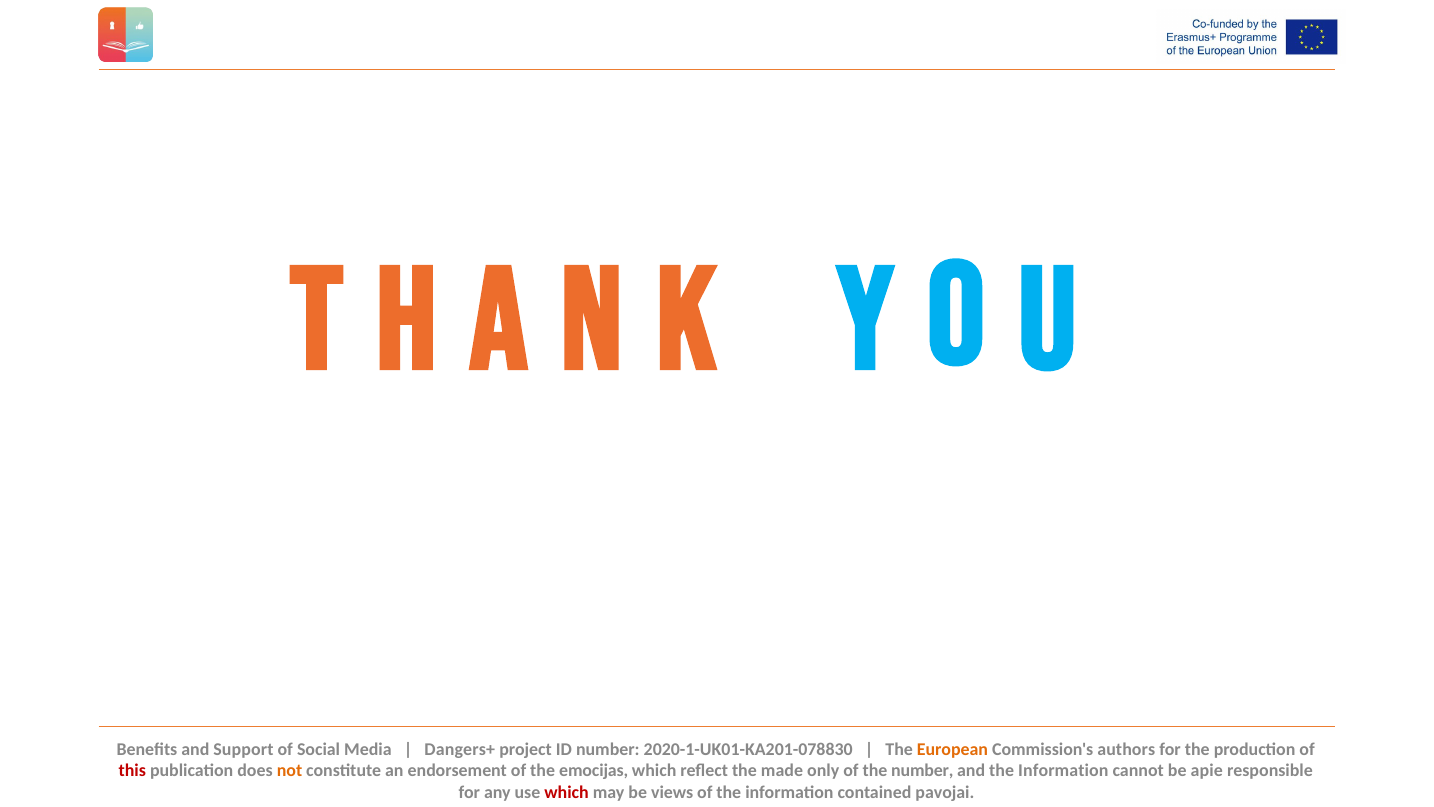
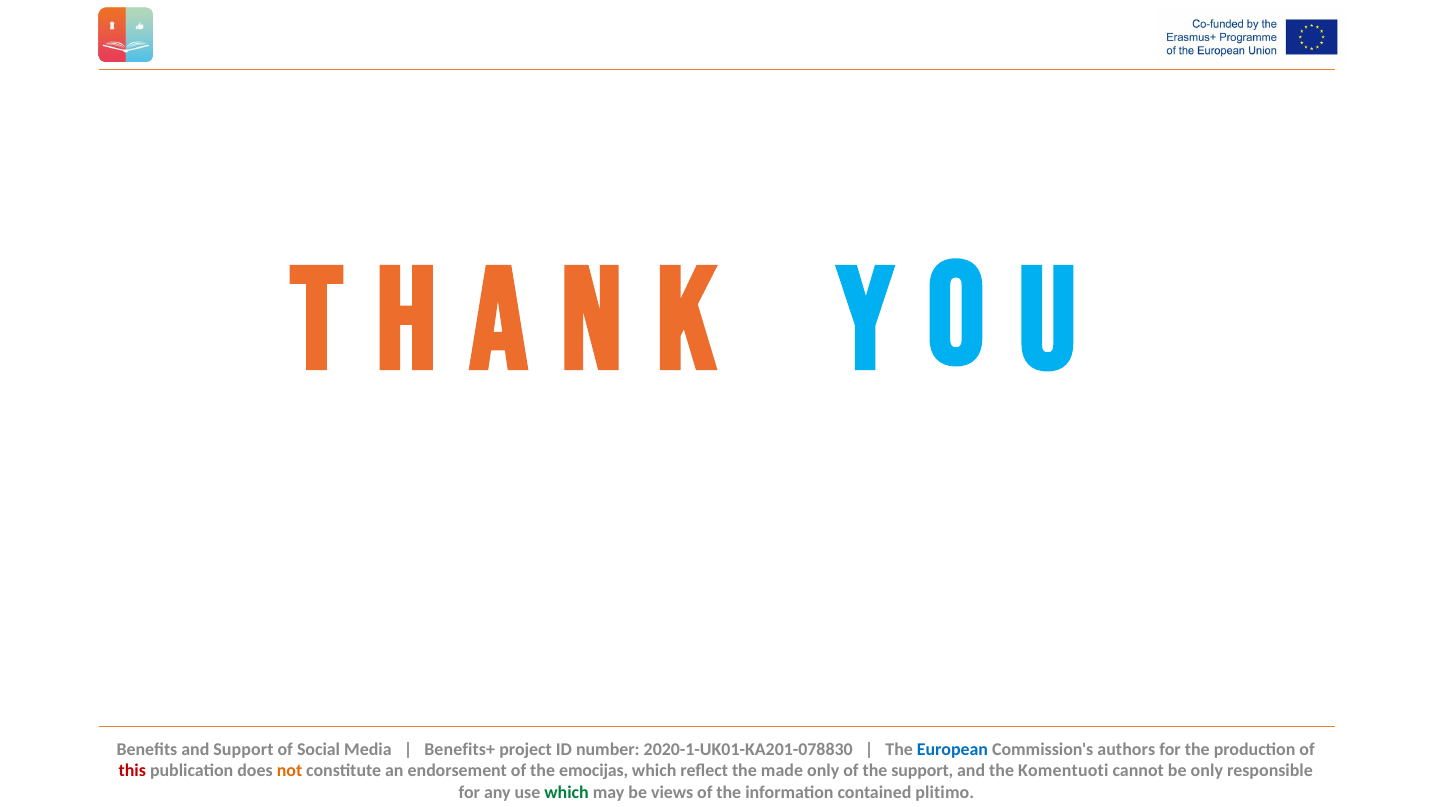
Dangers+: Dangers+ -> Benefits+ (460, 749)
European colour: orange -> blue (952, 749)
the number: number -> support (922, 770)
and the Information: Information -> Komentuoti (1063, 770)
be apie: apie -> only (1207, 770)
which colour: red -> green (567, 792)
pavojai: pavojai -> plitimo (945, 792)
